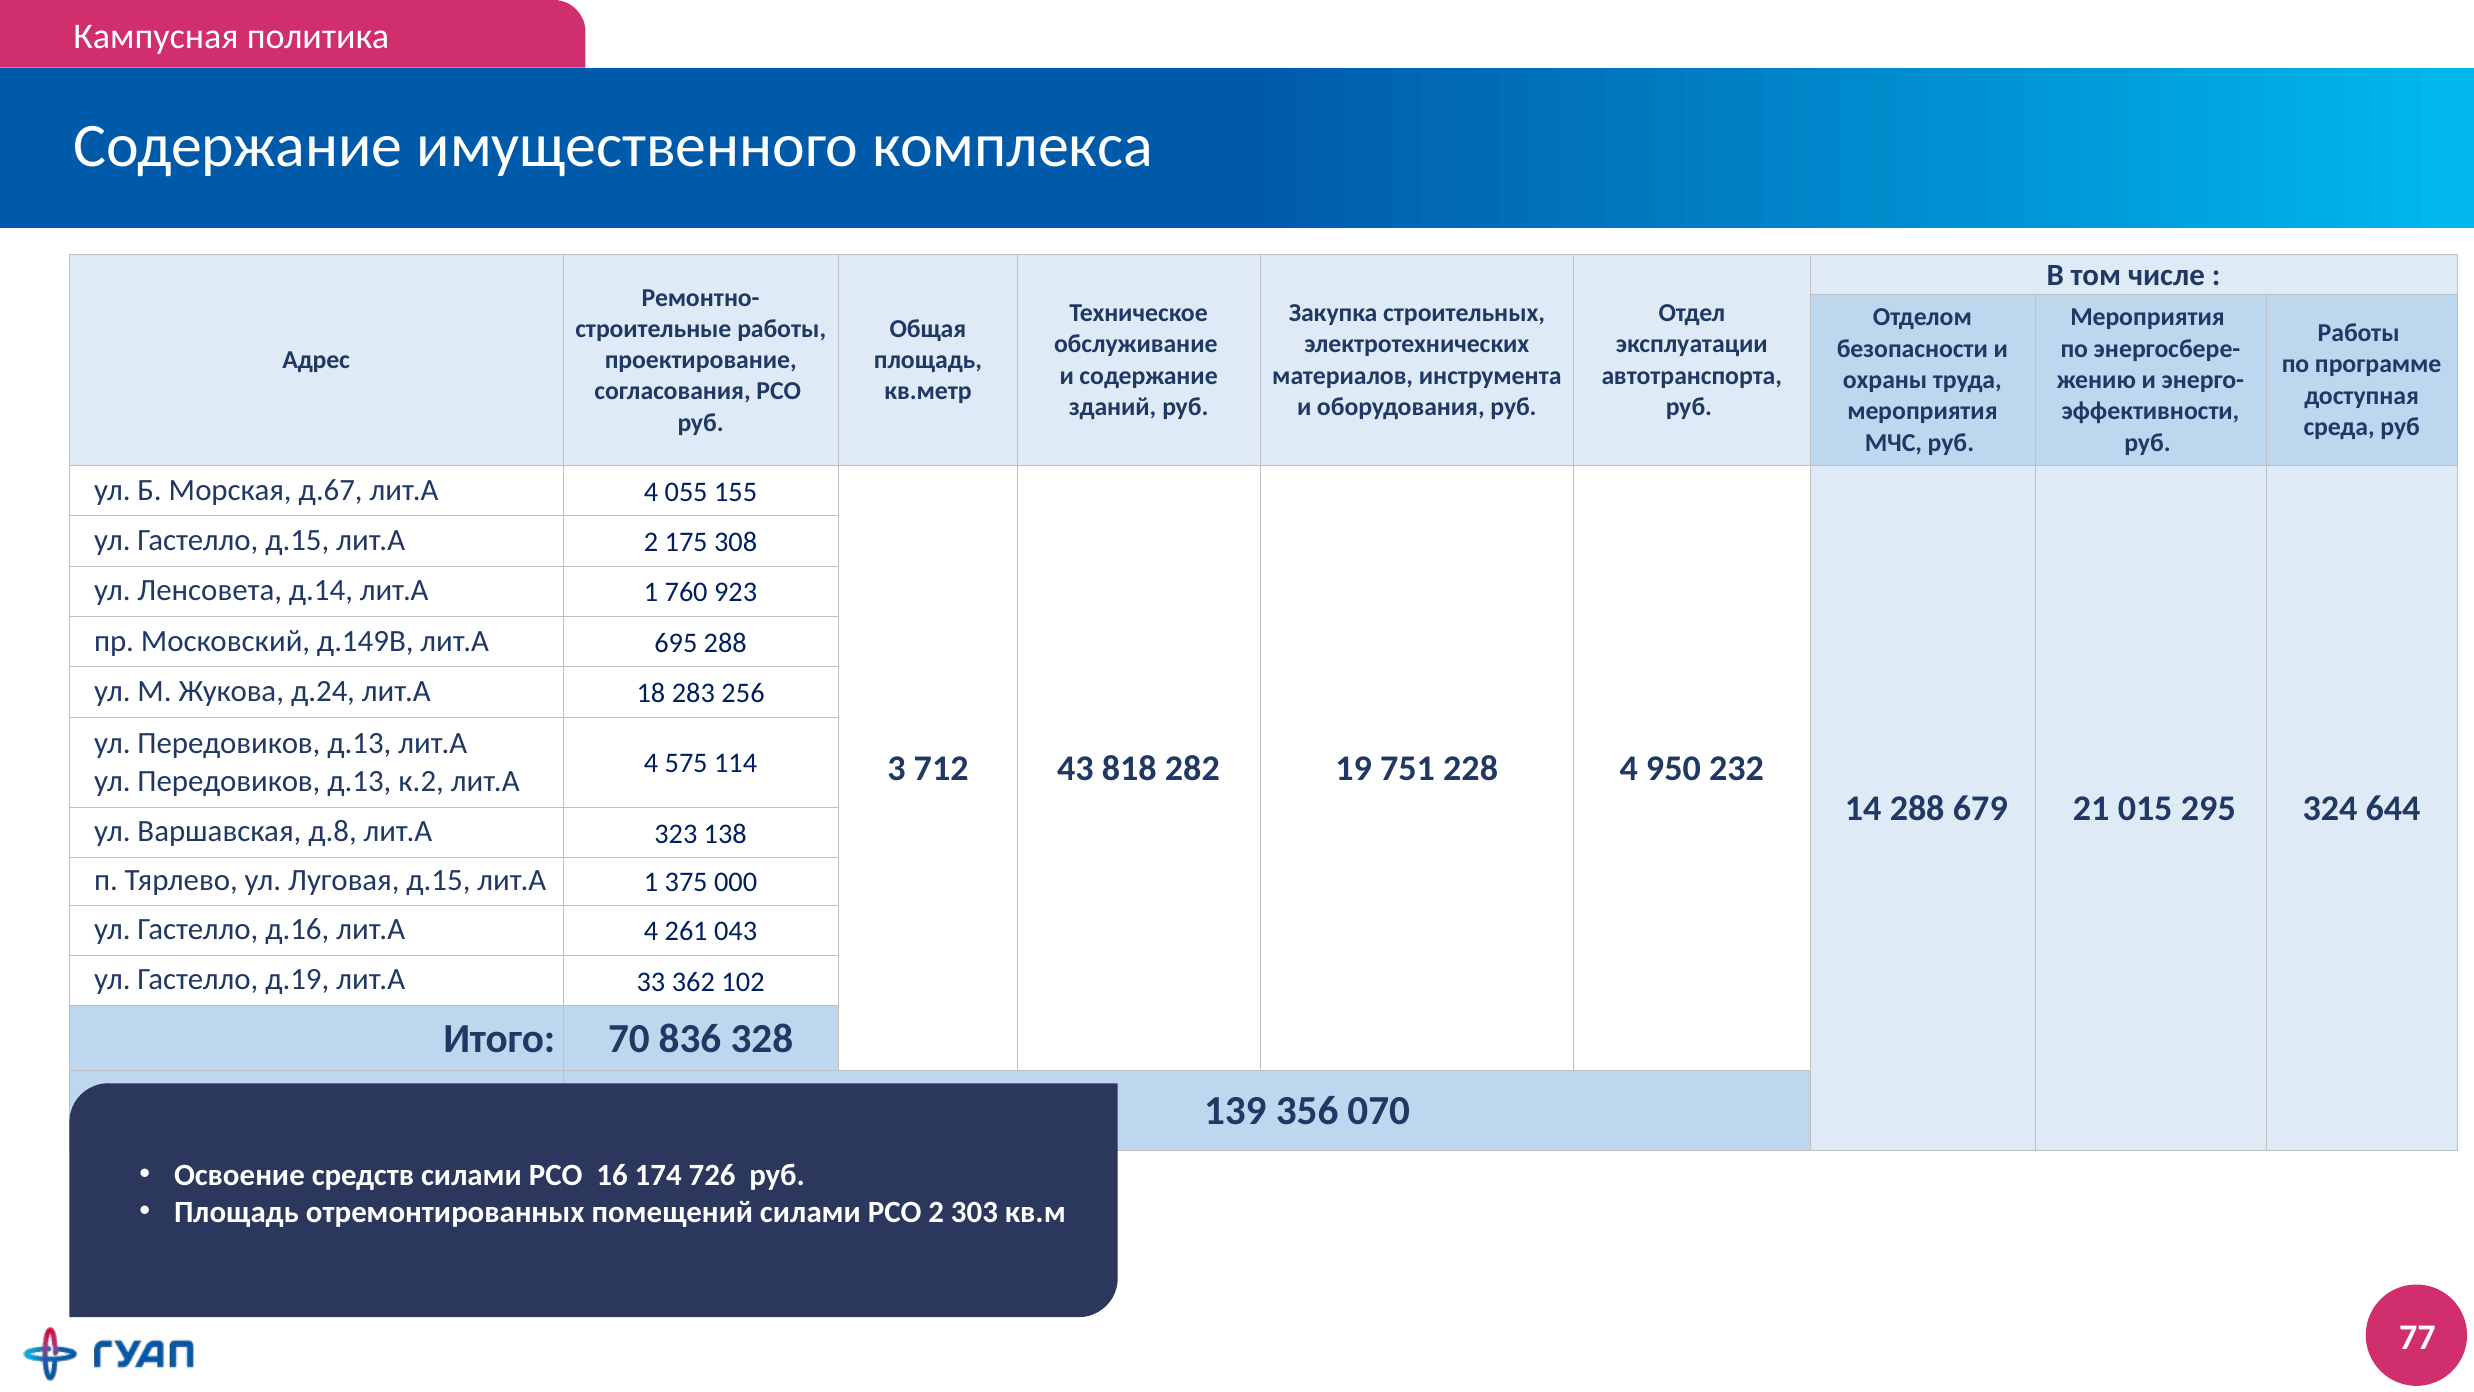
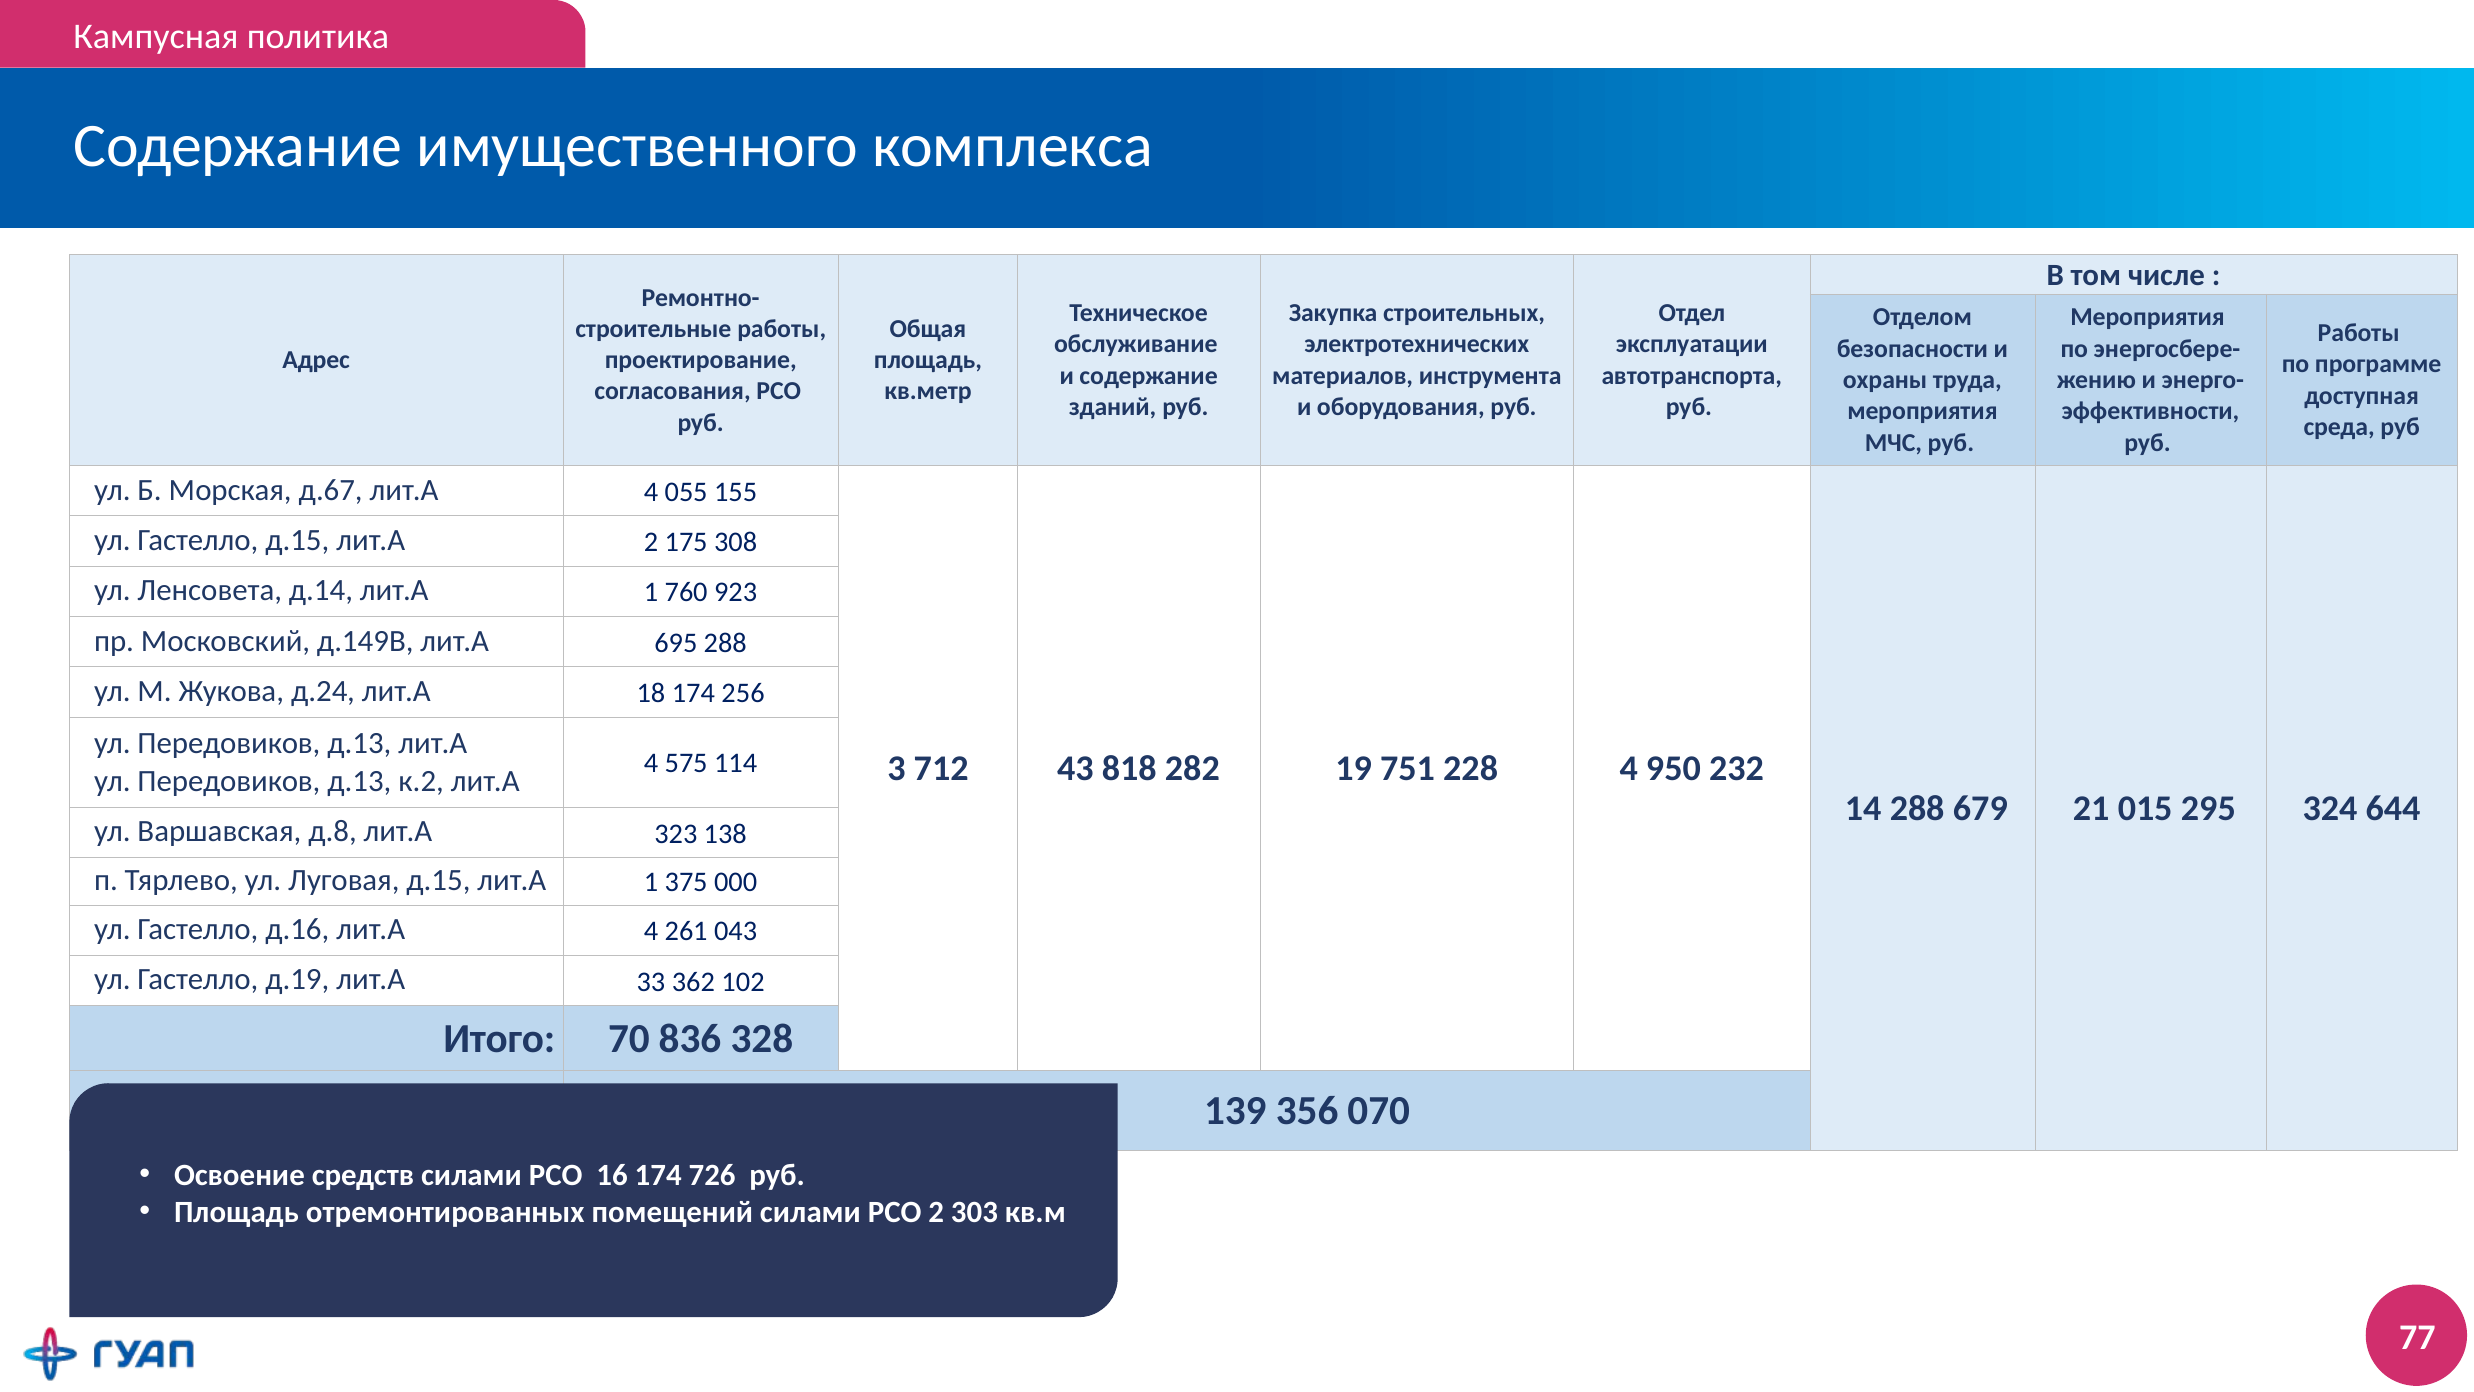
18 283: 283 -> 174 (693, 693)
